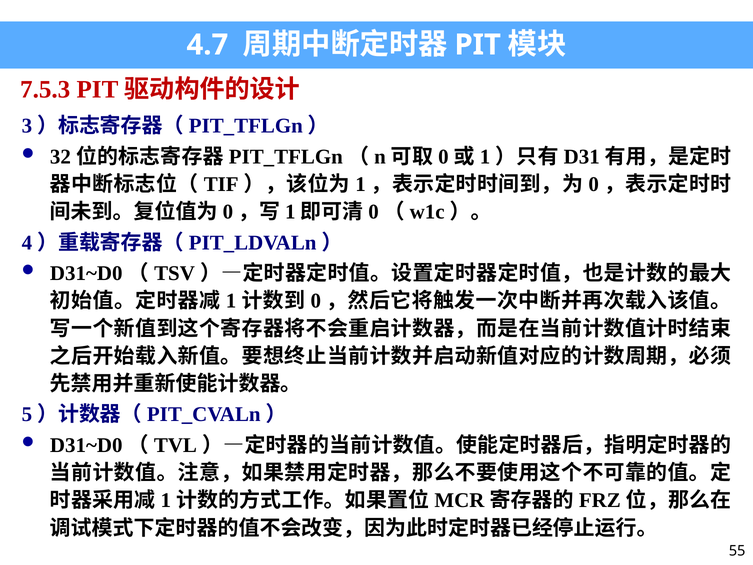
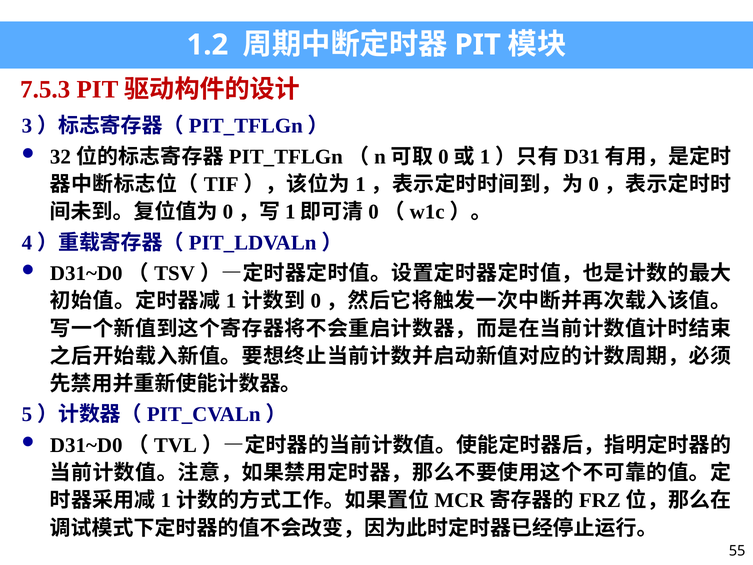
4.7: 4.7 -> 1.2 (207, 45)
